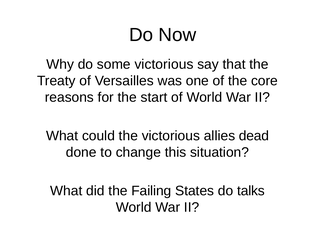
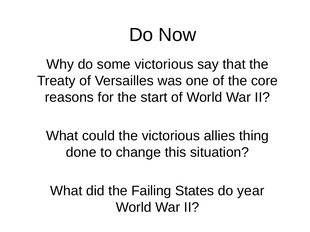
dead: dead -> thing (254, 136)
talks: talks -> year (251, 191)
